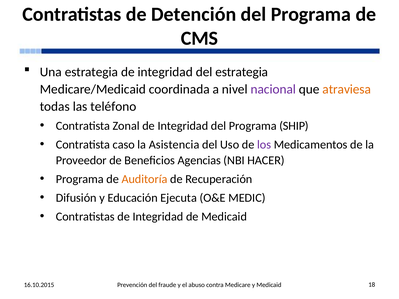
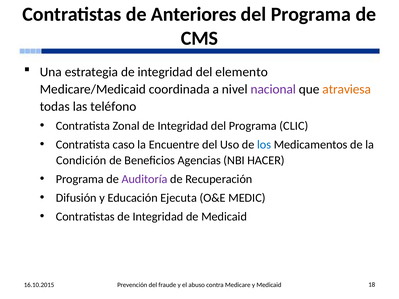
Detención: Detención -> Anteriores (194, 14)
del estrategia: estrategia -> elemento (242, 72)
SHIP: SHIP -> CLIC (294, 126)
Asistencia: Asistencia -> Encuentre (174, 145)
los colour: purple -> blue (264, 145)
Proveedor: Proveedor -> Condición (81, 160)
Auditoría colour: orange -> purple (145, 179)
